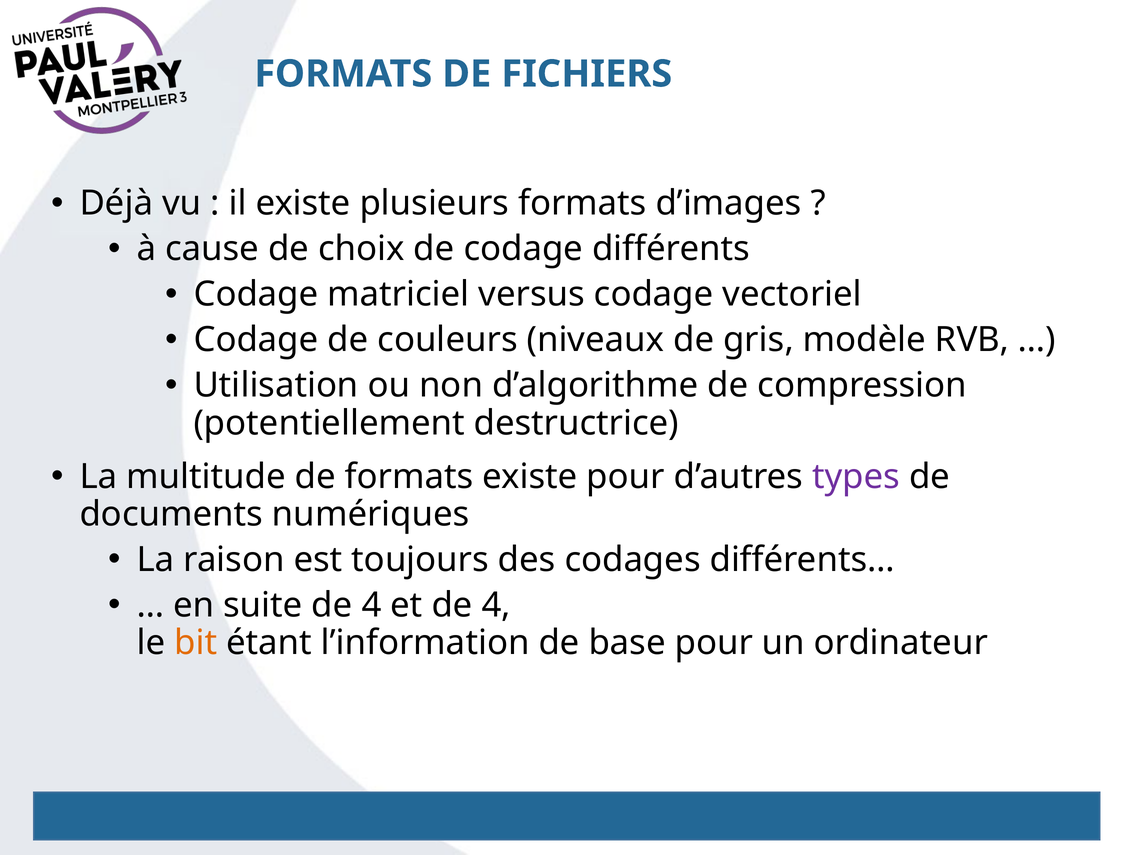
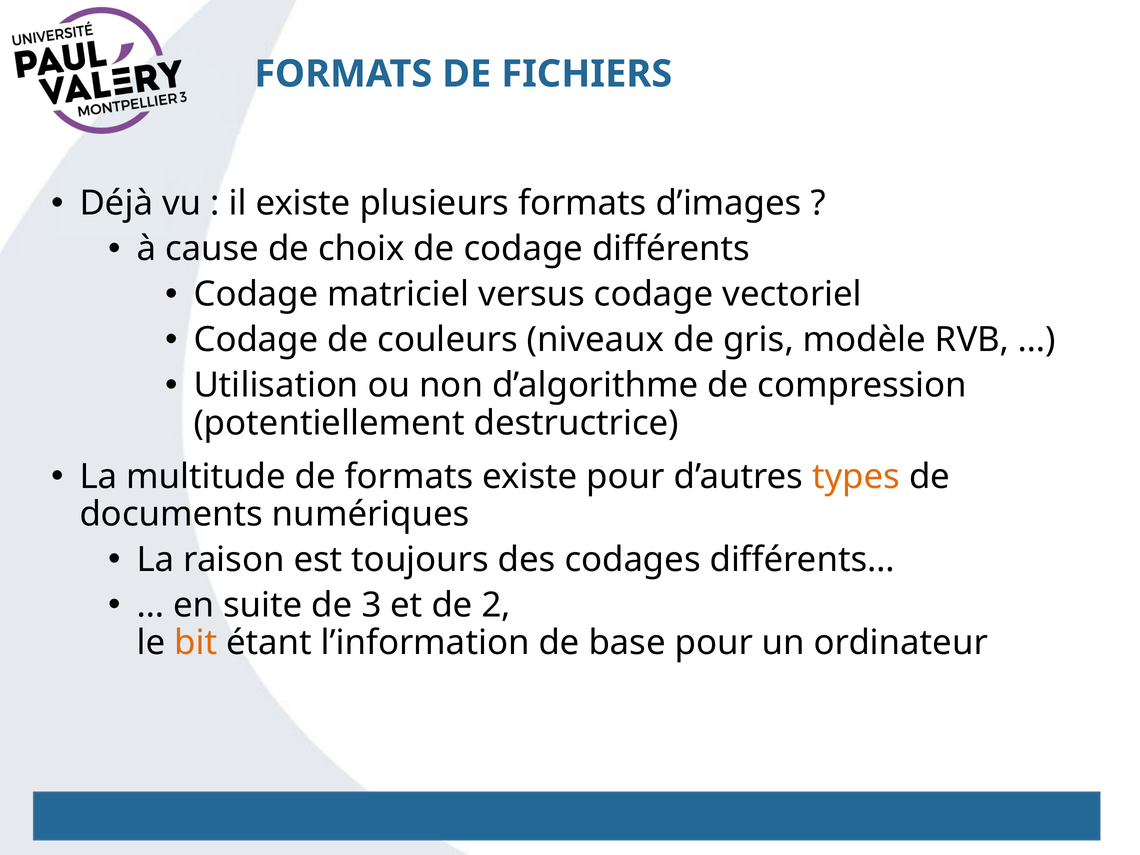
types colour: purple -> orange (856, 477)
suite de 4: 4 -> 3 (371, 605)
et de 4: 4 -> 2 (496, 605)
